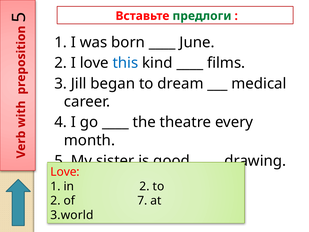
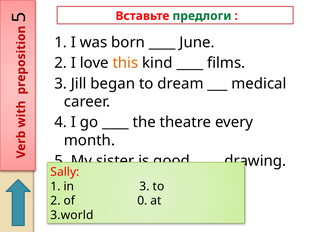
this colour: blue -> orange (125, 63)
Love: Love -> Sally (65, 172)
in 2: 2 -> 3 (145, 186)
7: 7 -> 0 (142, 201)
